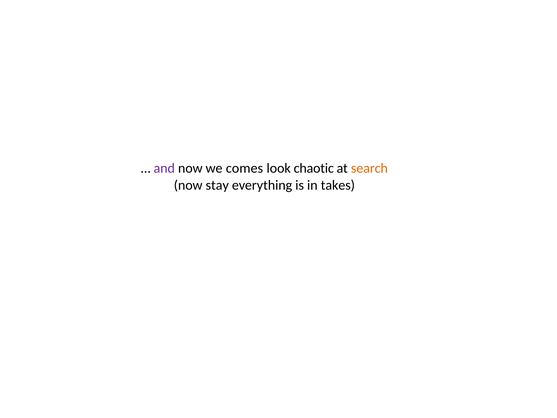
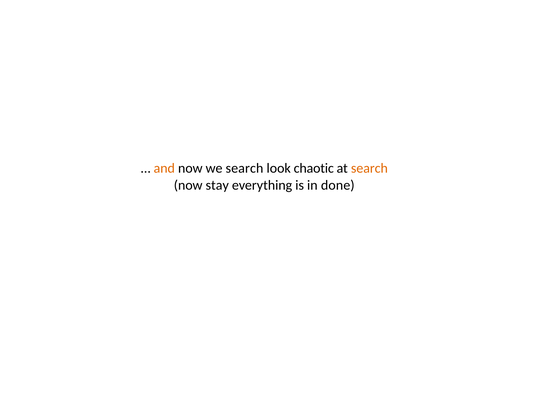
and colour: purple -> orange (164, 168)
we comes: comes -> search (244, 168)
takes: takes -> done (338, 185)
